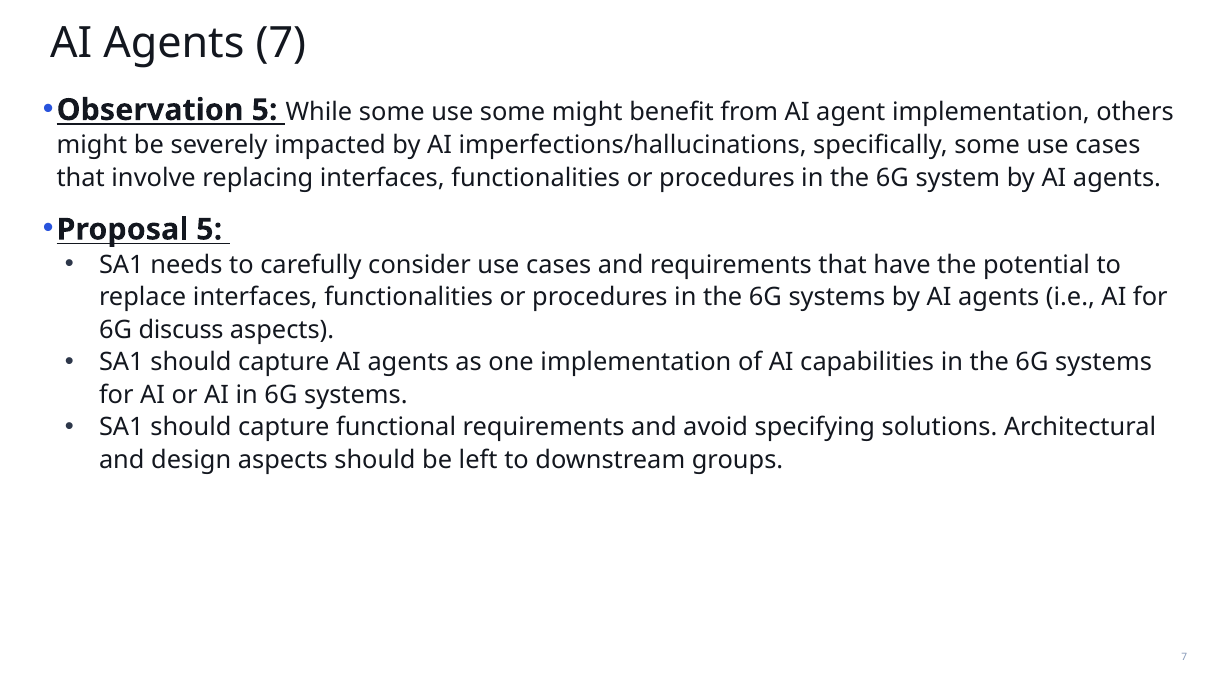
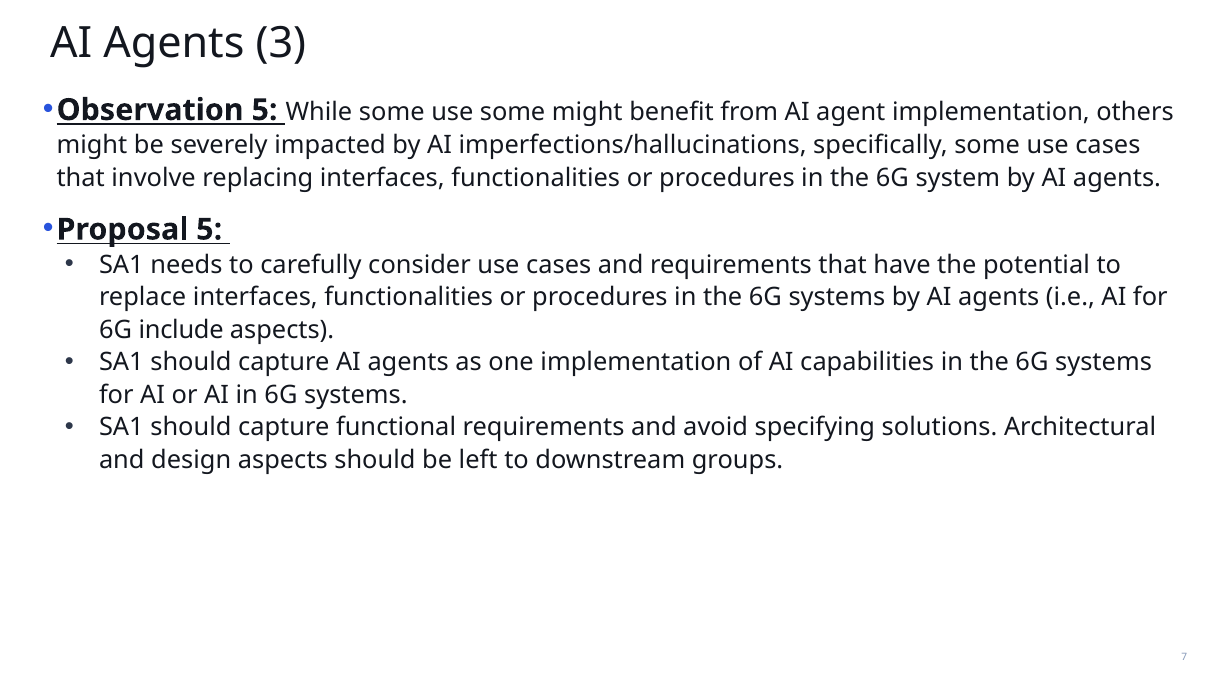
Agents 7: 7 -> 3 (281, 43)
discuss: discuss -> include (181, 330)
